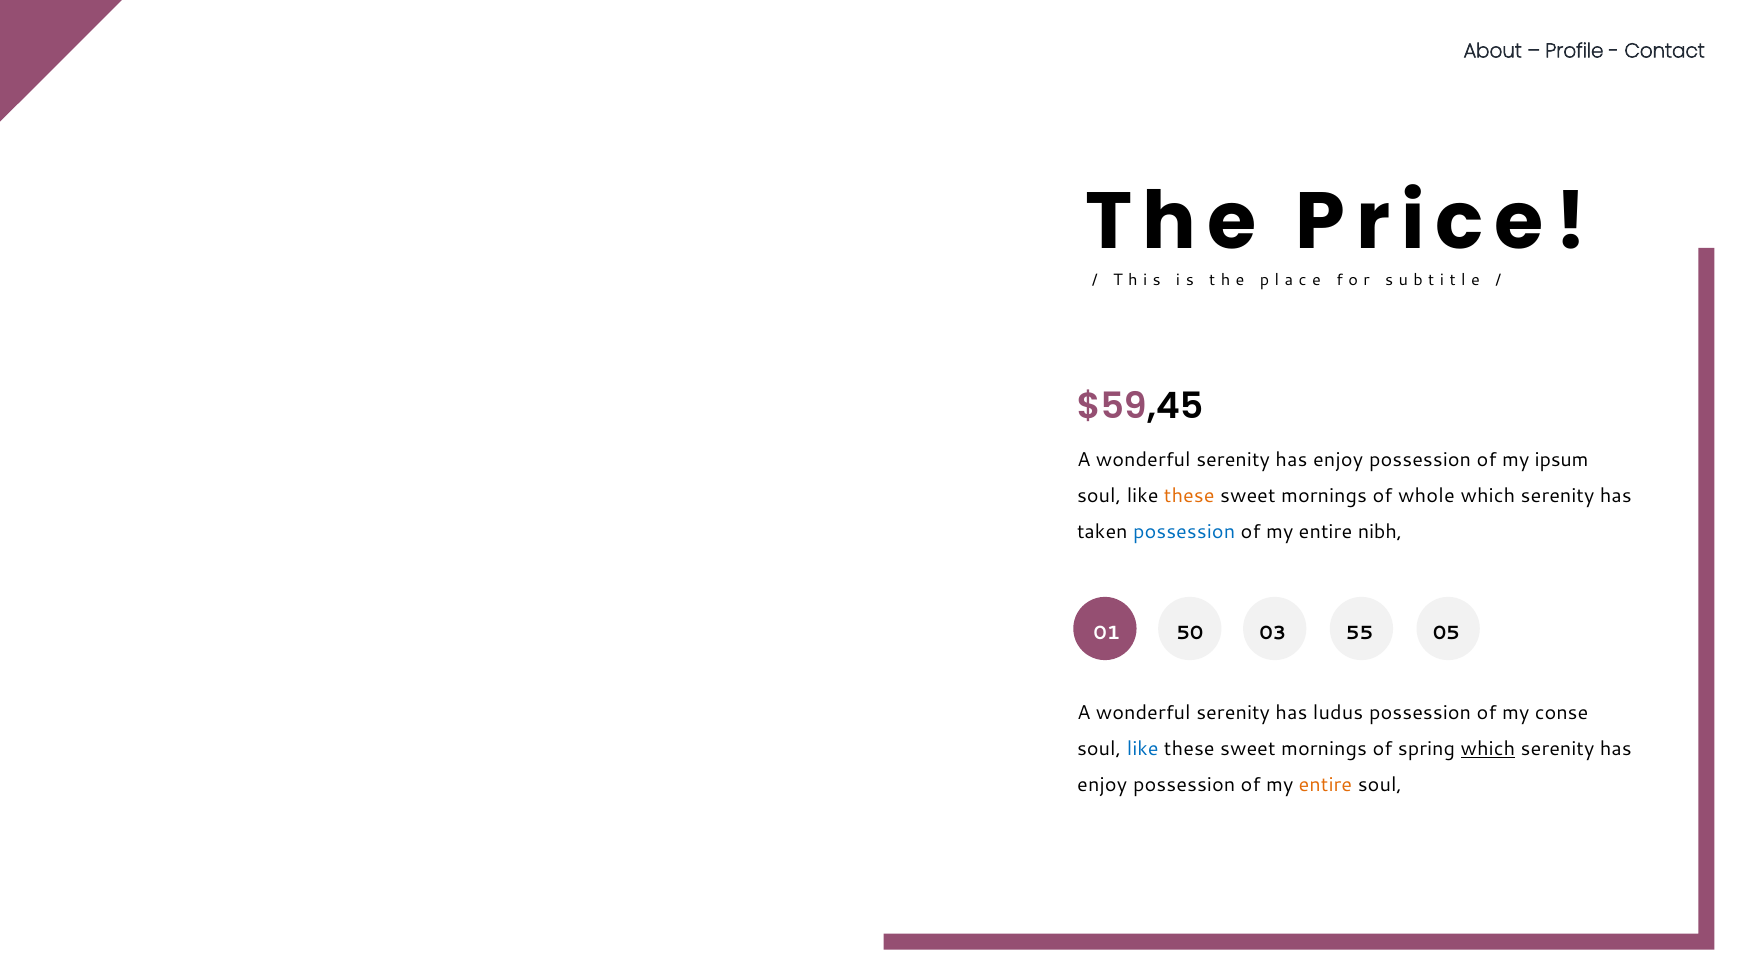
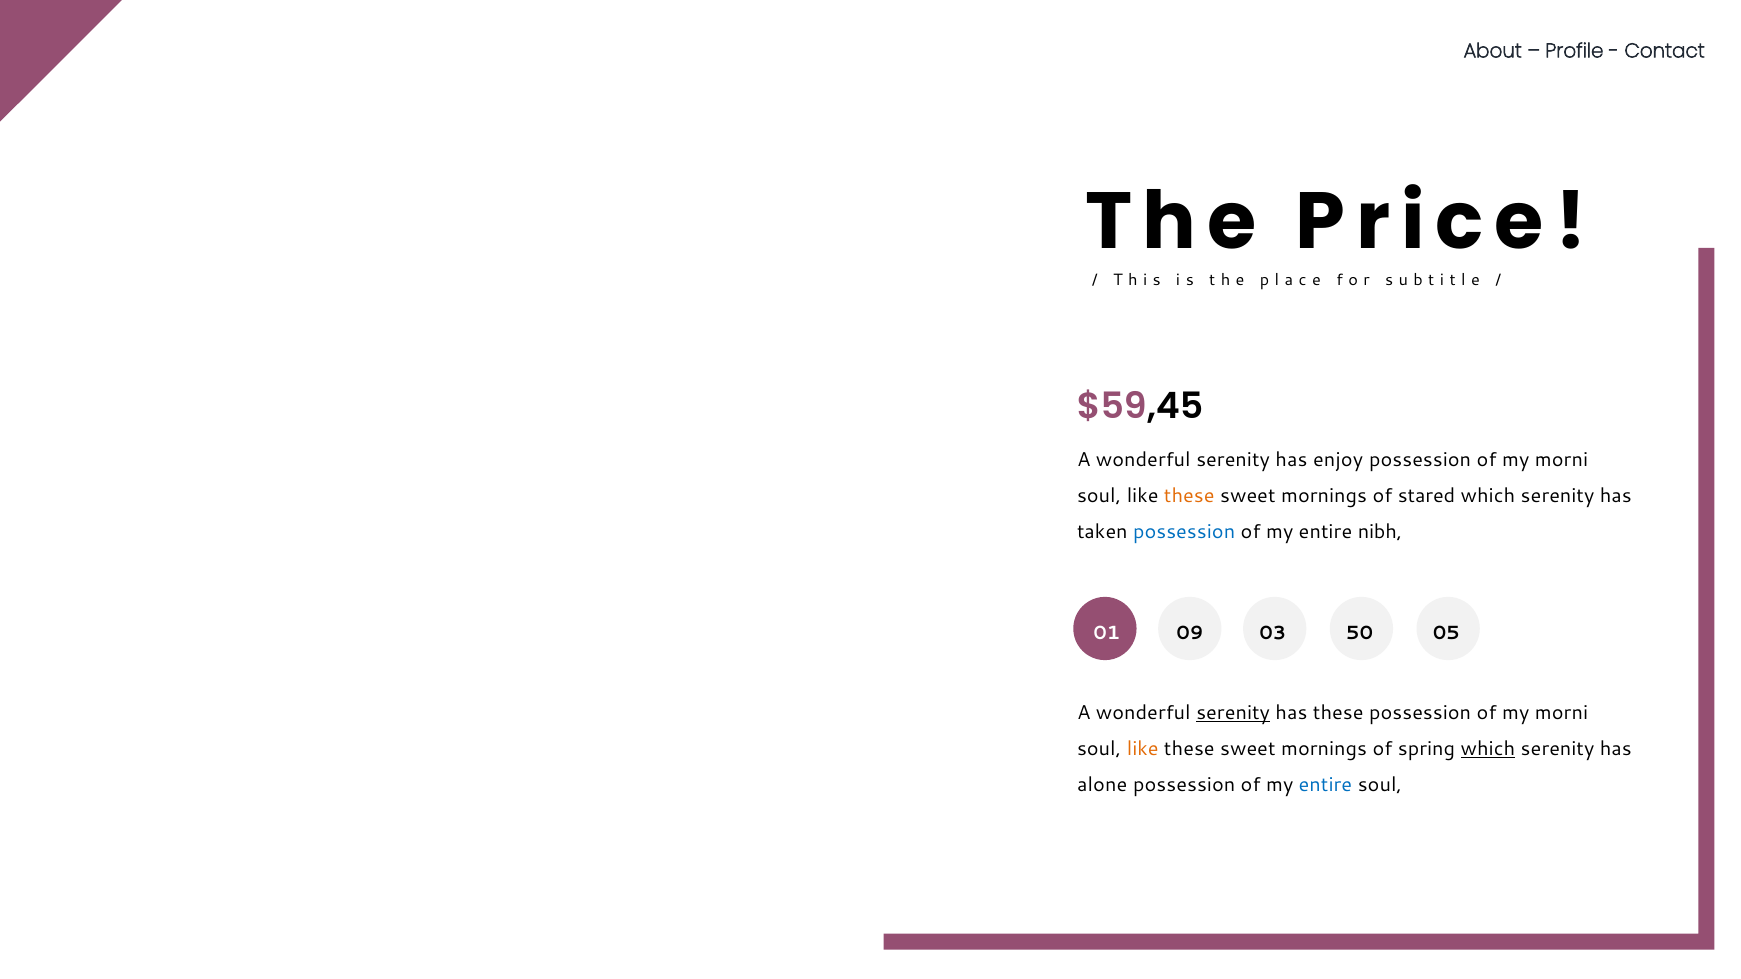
ipsum: ipsum -> morni (1562, 460)
whole: whole -> stared (1427, 496)
50: 50 -> 09 (1190, 634)
55: 55 -> 50 (1359, 634)
serenity underline: none -> present (1233, 714)
has ludus: ludus -> these (1338, 714)
conse: conse -> morni (1562, 714)
like colour: blue -> orange (1143, 749)
enjoy: enjoy -> alone (1102, 785)
entire colour: orange -> blue (1325, 785)
